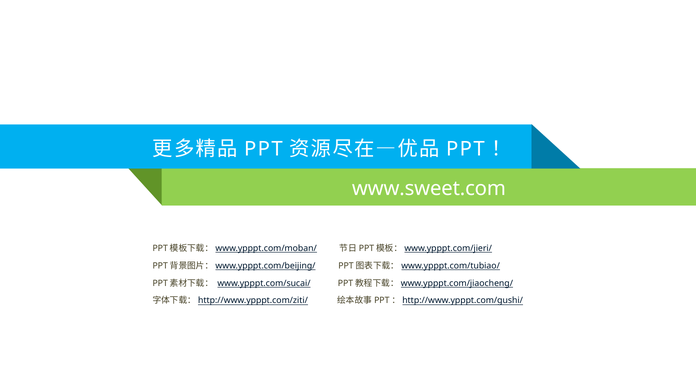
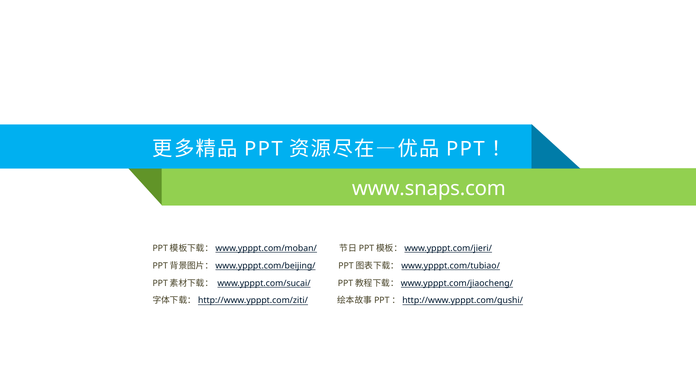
www.sweet.com: www.sweet.com -> www.snaps.com (429, 189)
